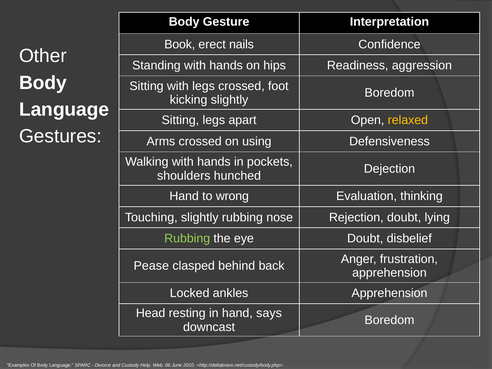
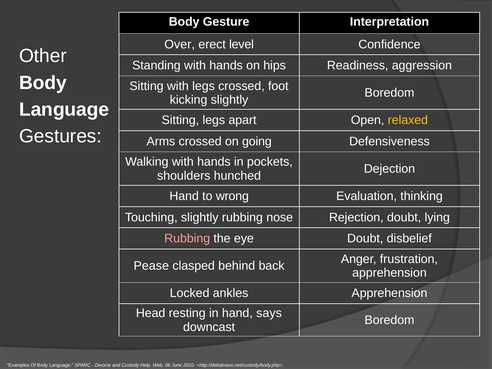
Book: Book -> Over (180, 44)
nails: nails -> level (241, 44)
using: using -> going (257, 141)
Rubbing colour: light green -> pink (187, 239)
